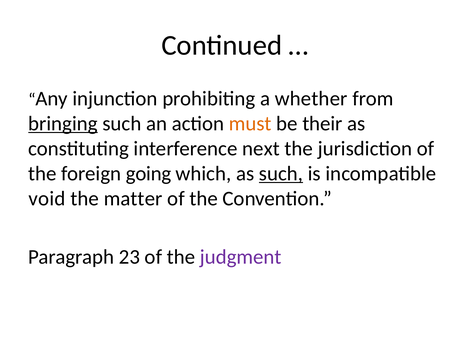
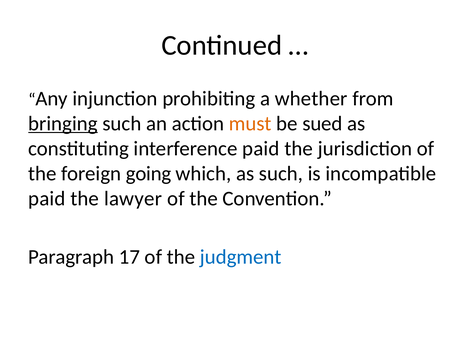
their: their -> sued (322, 124)
interference next: next -> paid (261, 149)
such underline: present -> none (281, 174)
void: void -> paid (47, 199)
matter: matter -> lawyer (133, 199)
23: 23 -> 17 (129, 257)
judgment colour: purple -> blue (241, 257)
